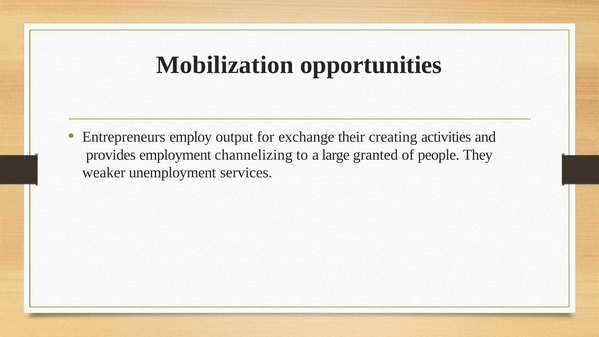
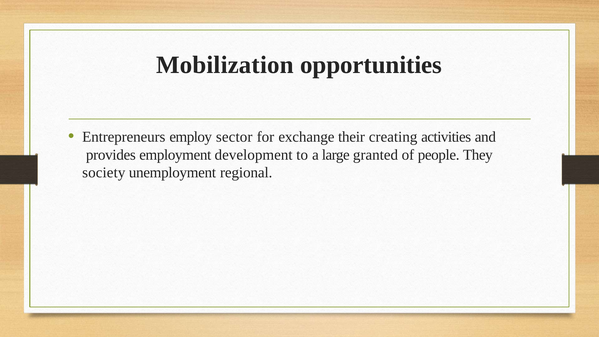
output: output -> sector (234, 137)
channelizing: channelizing -> development (254, 155)
weaker: weaker -> society (104, 173)
services: services -> regional (246, 173)
